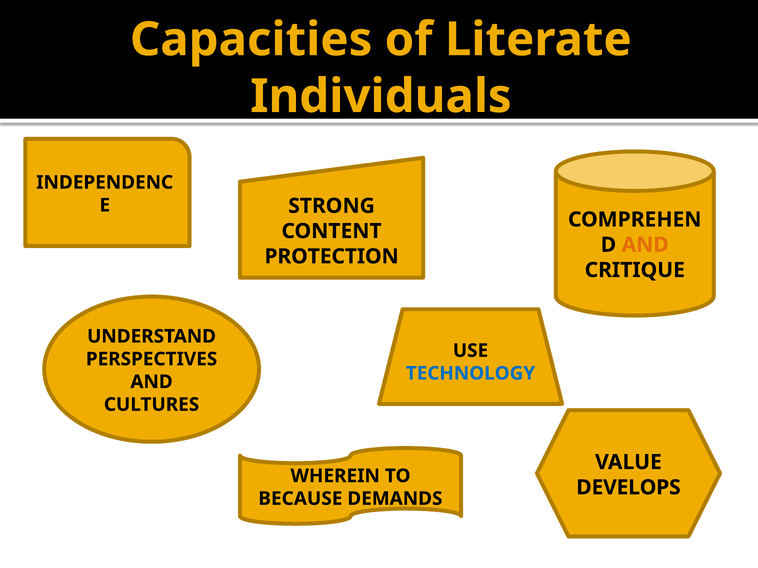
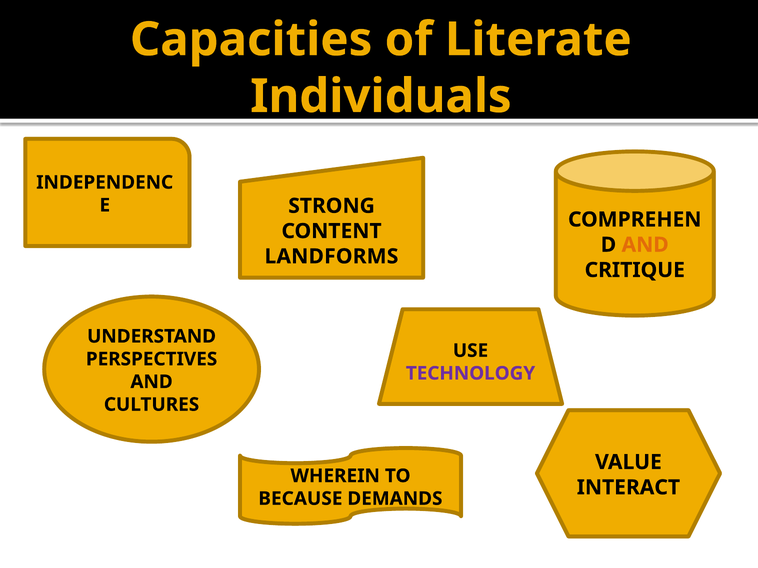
PROTECTION: PROTECTION -> LANDFORMS (331, 257)
TECHNOLOGY colour: blue -> purple (470, 374)
DEVELOPS: DEVELOPS -> INTERACT (628, 488)
